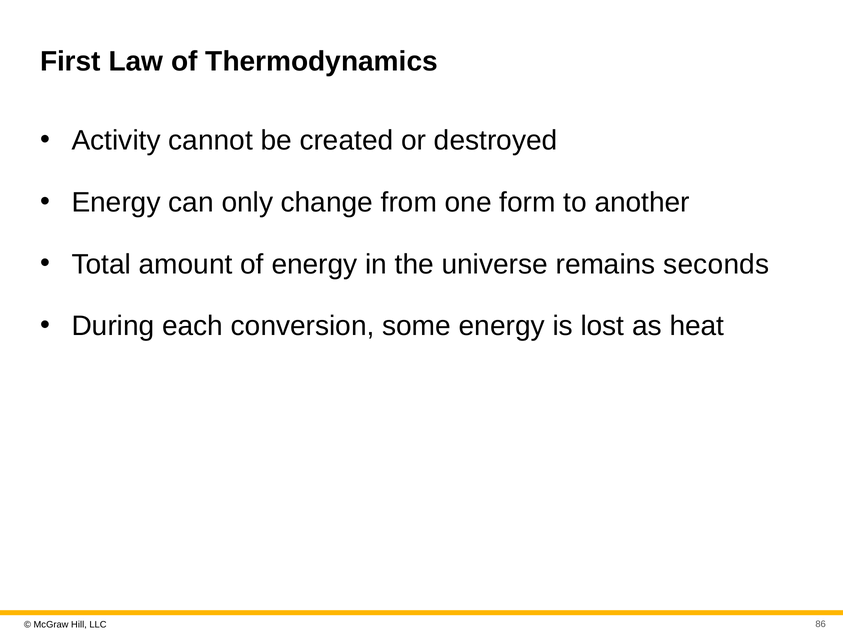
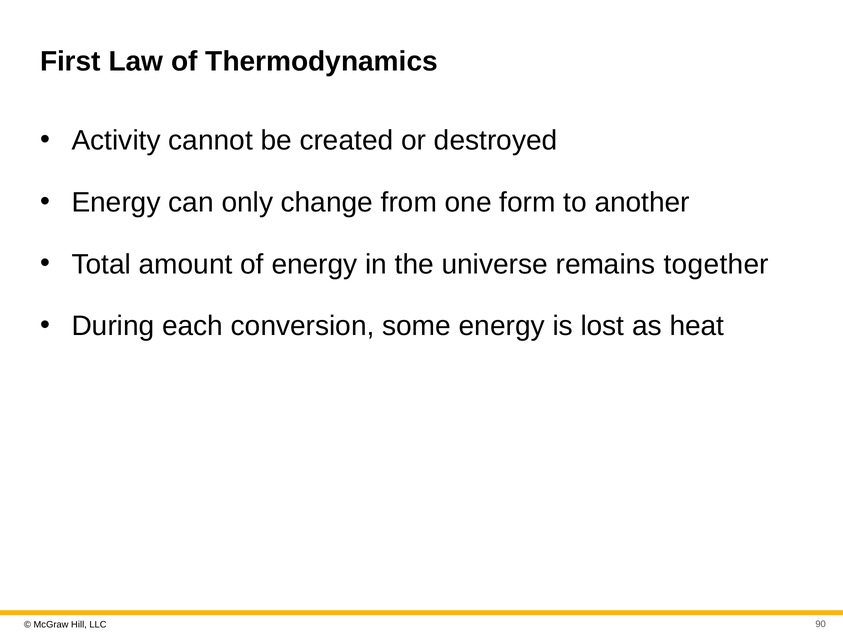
seconds: seconds -> together (716, 264)
86: 86 -> 90 (821, 624)
